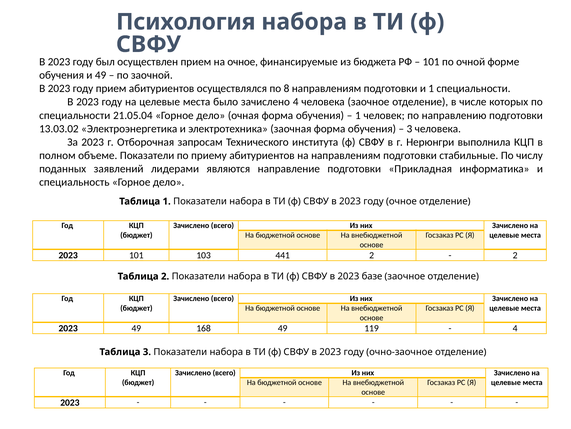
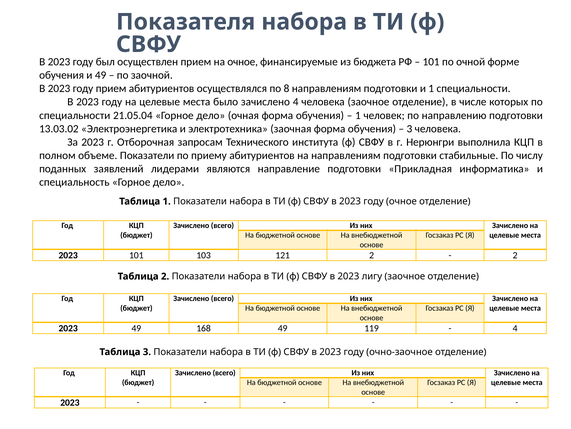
Психология: Психология -> Показателя (186, 22)
441: 441 -> 121 (283, 255)
базе: базе -> лигу (372, 276)
